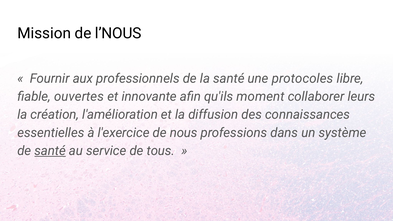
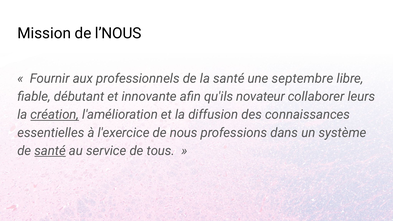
protocoles: protocoles -> septembre (303, 79)
ouvertes: ouvertes -> débutant (79, 97)
moment: moment -> novateur (261, 97)
création underline: none -> present (55, 115)
